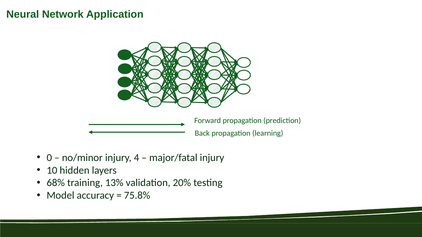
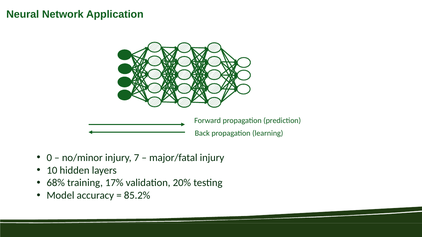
4: 4 -> 7 (137, 158)
13%: 13% -> 17% (114, 183)
75.8%: 75.8% -> 85.2% (137, 196)
